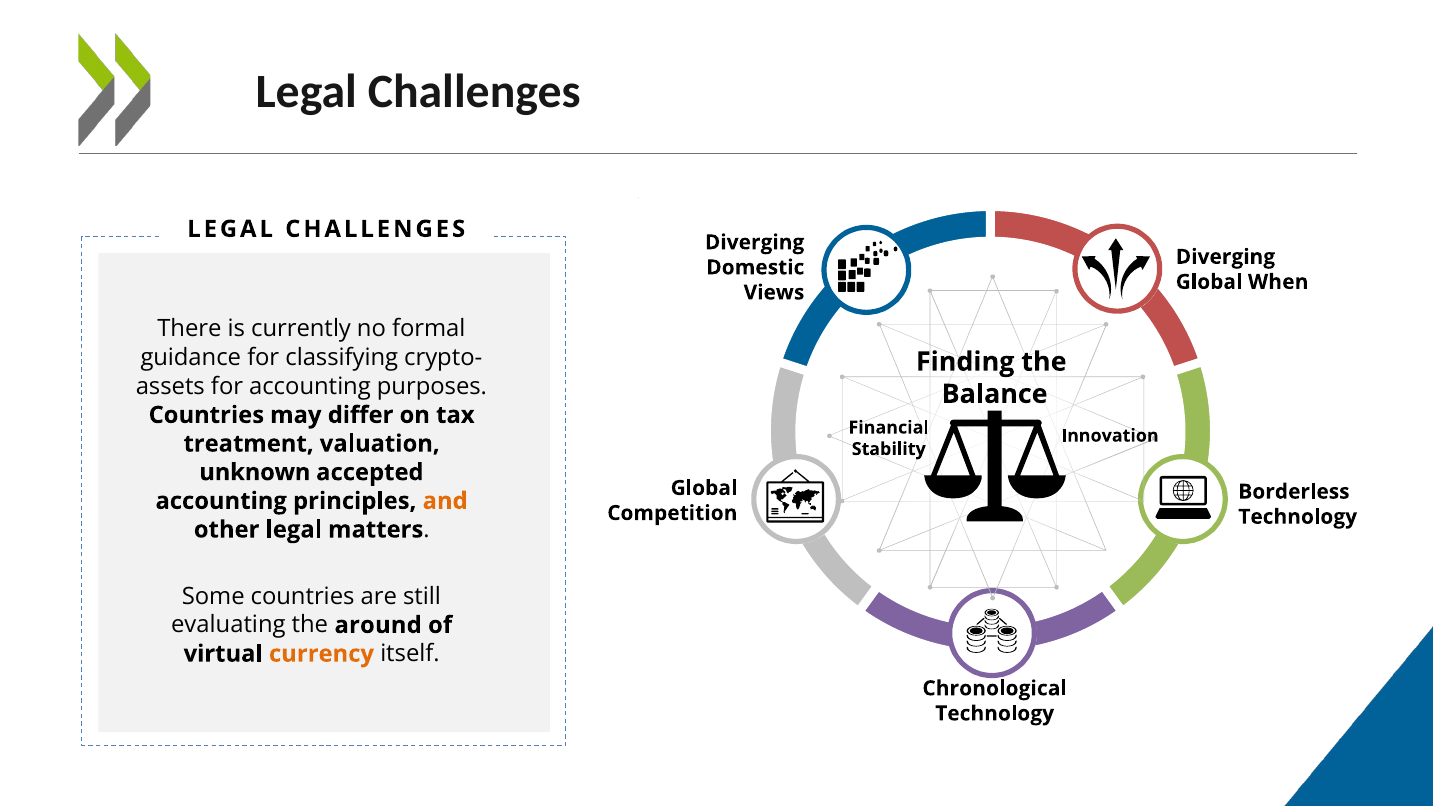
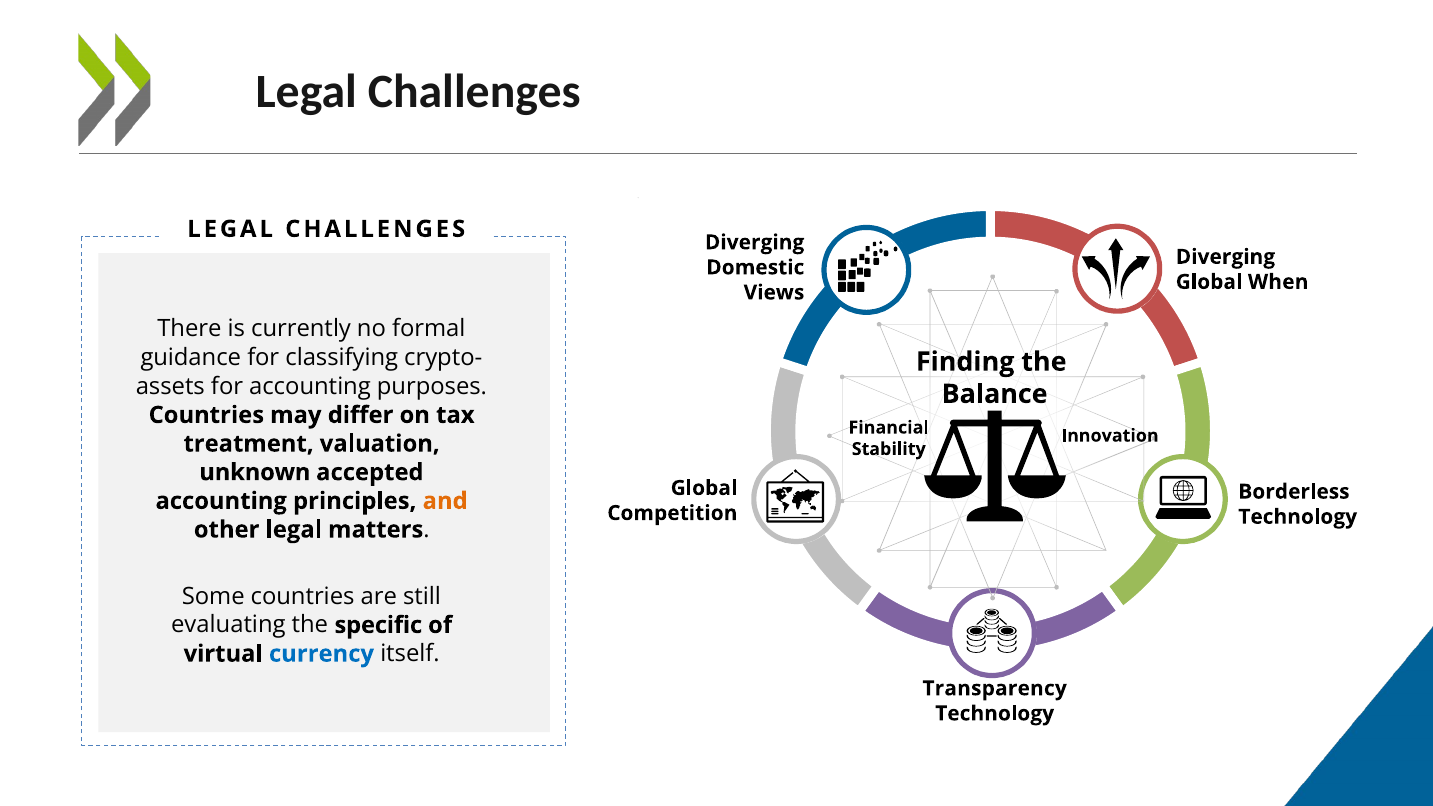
around: around -> specific (378, 625)
currency colour: orange -> blue (321, 654)
Chronological: Chronological -> Transparency (995, 688)
